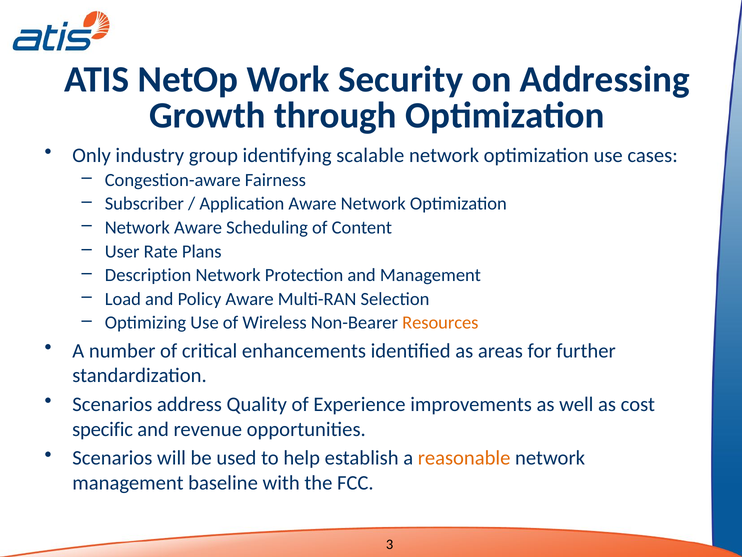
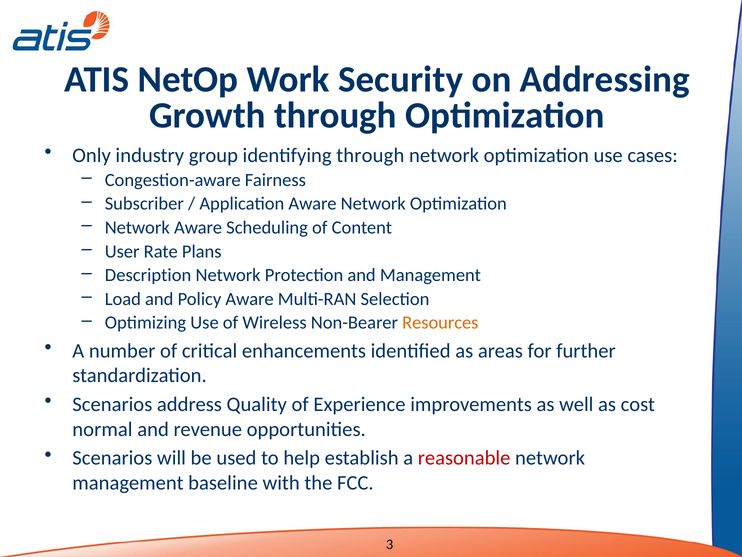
identifying scalable: scalable -> through (370, 155)
specific: specific -> normal (102, 429)
reasonable colour: orange -> red (464, 458)
